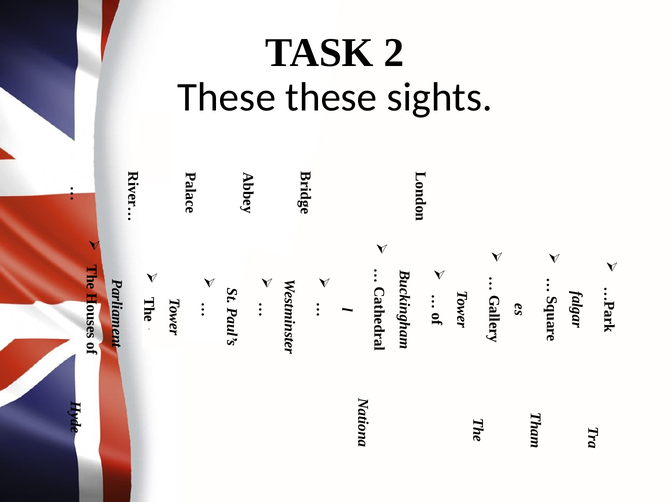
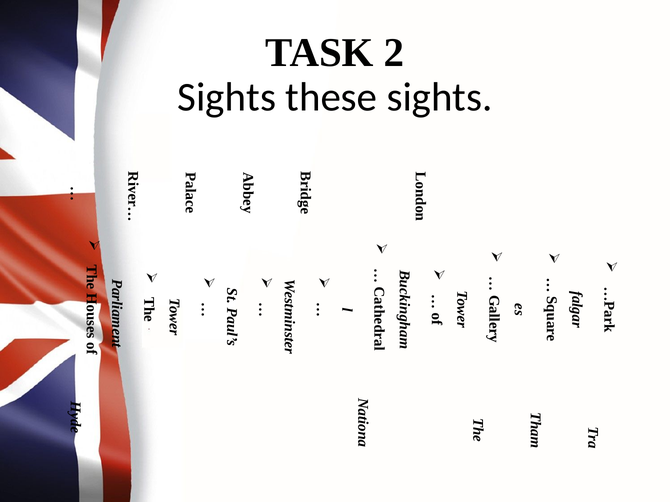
These: These -> Sights (227, 97)
